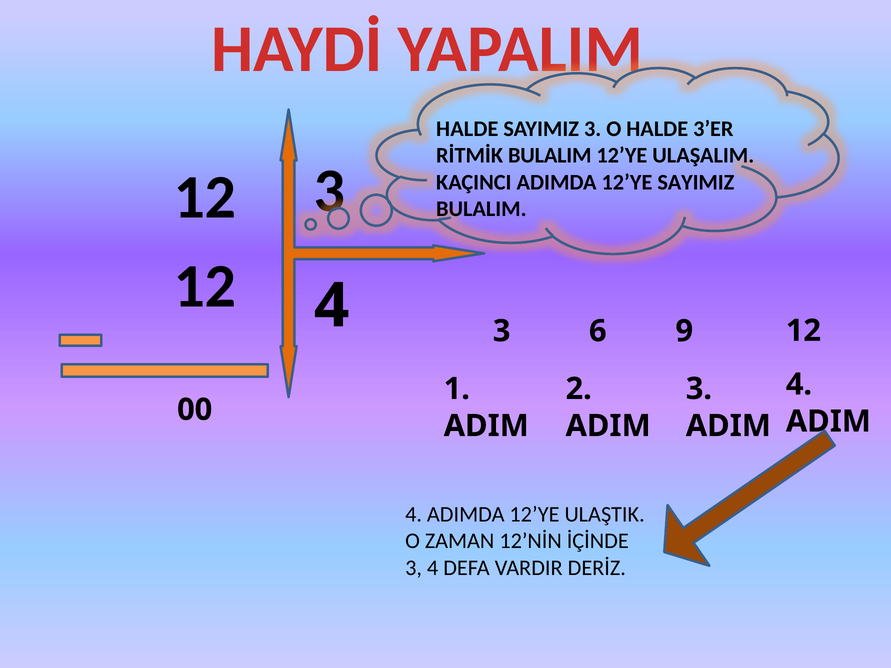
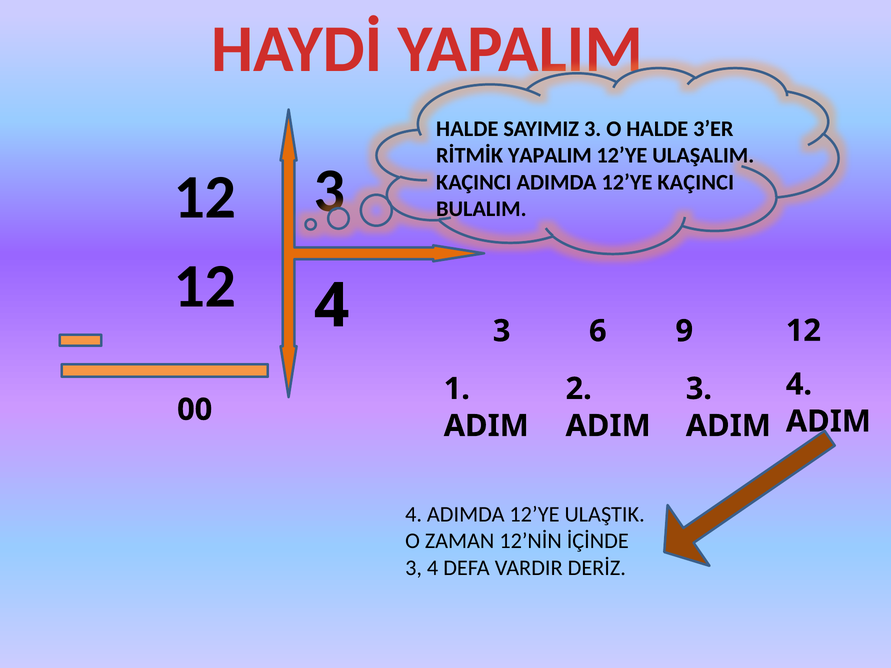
RİTMİK BULALIM: BULALIM -> YAPALIM (550, 156)
12’YE SAYIMIZ: SAYIMIZ -> KAÇINCI (696, 182)
